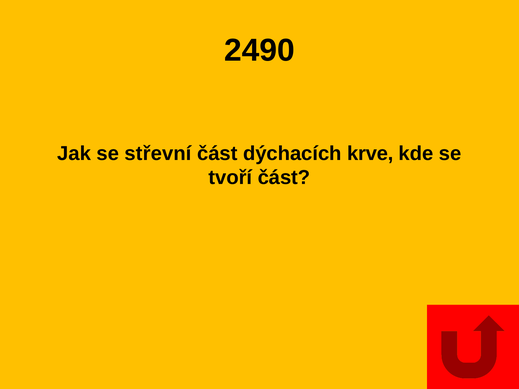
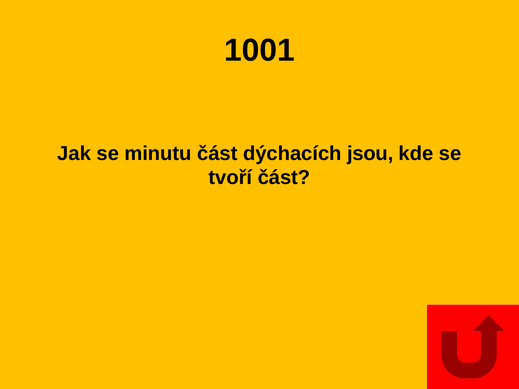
2490: 2490 -> 1001 (259, 50)
střevní: střevní -> minutu (158, 153)
krve: krve -> jsou (370, 153)
